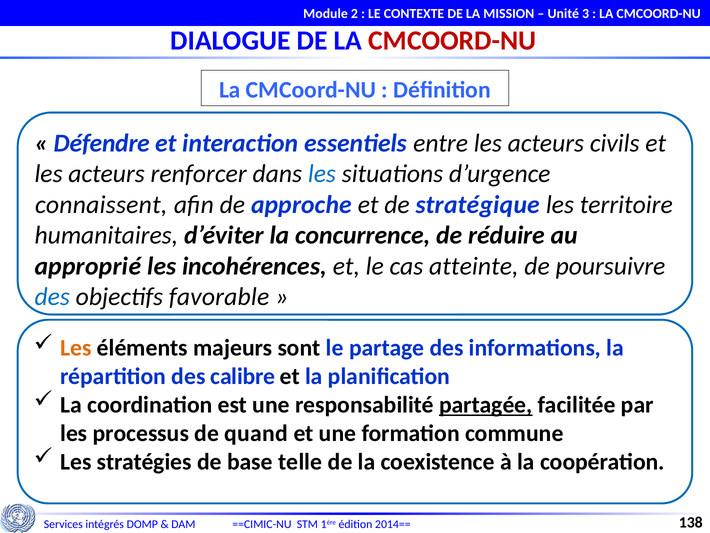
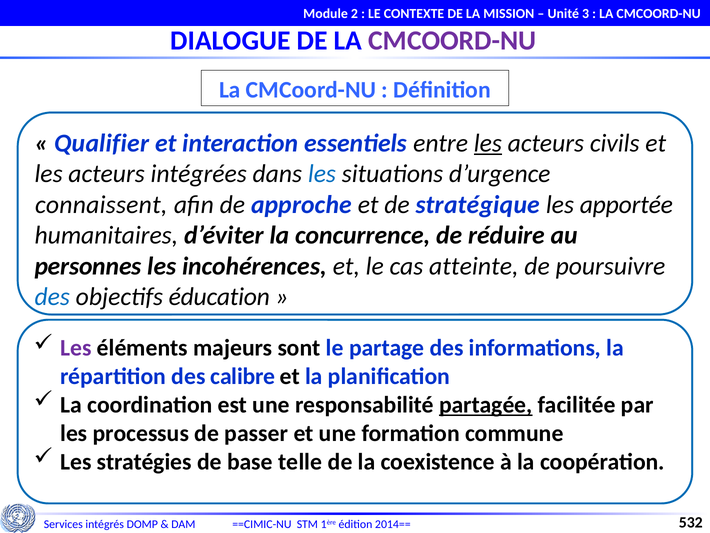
CMCOORD-NU colour: red -> purple (452, 41)
Défendre: Défendre -> Qualifier (102, 143)
les underline: none -> present (488, 143)
renforcer: renforcer -> intégrées (199, 174)
territoire: territoire -> apportée (626, 204)
approprié: approprié -> personnes (88, 266)
favorable: favorable -> éducation (219, 297)
Les colour: orange -> purple (76, 348)
quand: quand -> passer (256, 433)
138: 138 -> 532 (691, 522)
